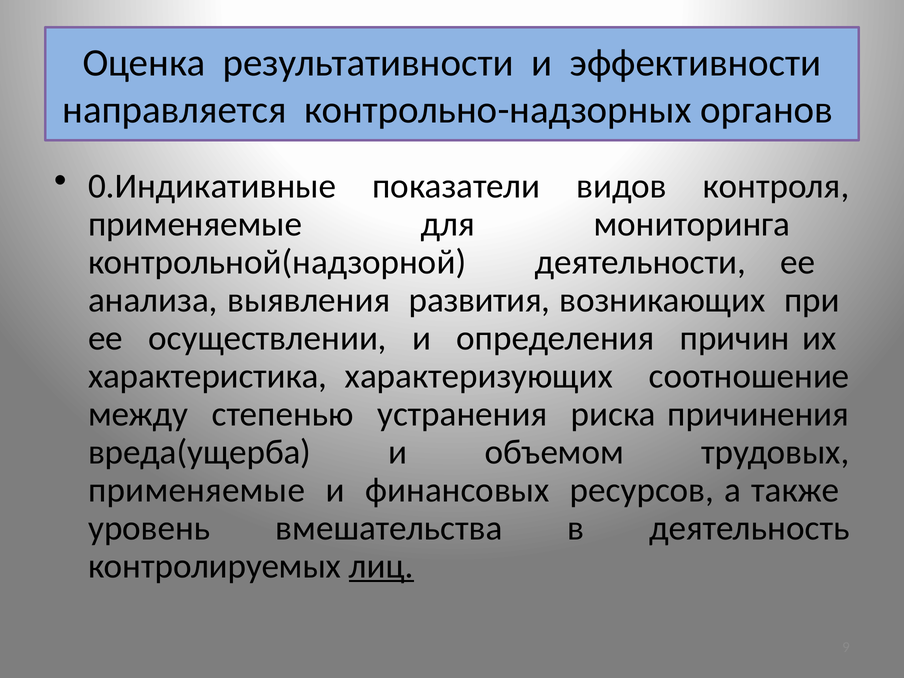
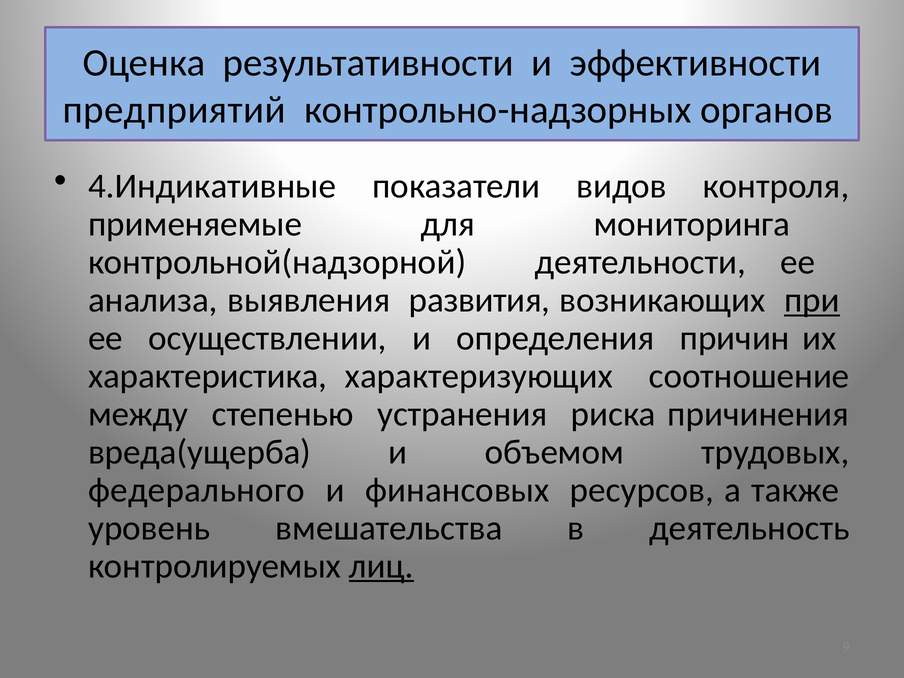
направляется: направляется -> предприятий (174, 110)
0.Индикативные: 0.Индикативные -> 4.Индикативные (212, 186)
при underline: none -> present (812, 300)
применяемые: применяемые -> федерального (197, 490)
